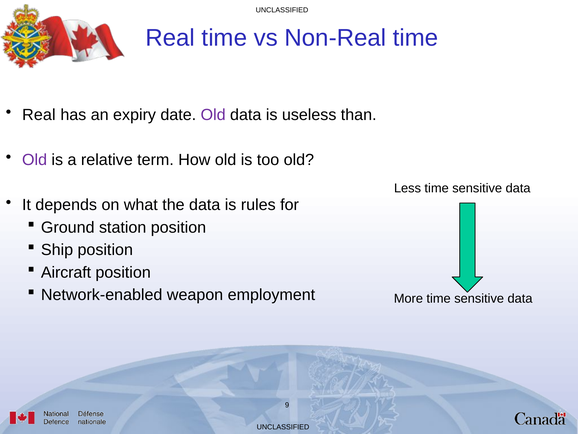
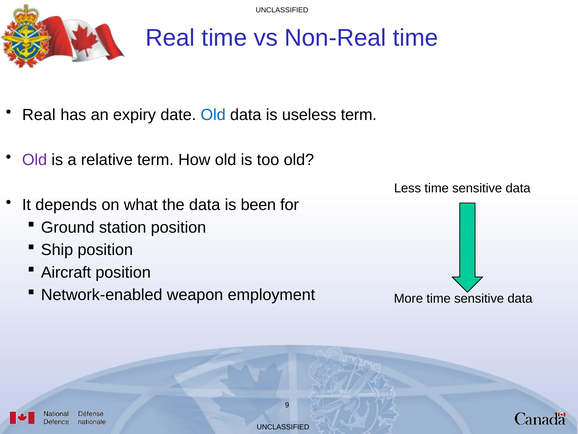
Old colour: purple -> blue (213, 115)
useless than: than -> term (359, 115)
rules: rules -> been (258, 205)
